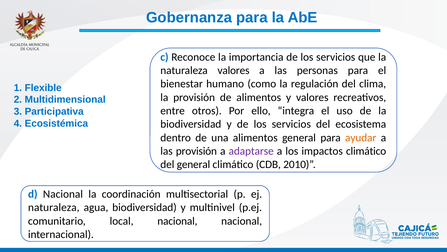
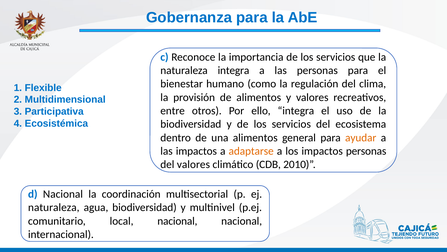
naturaleza valores: valores -> integra (233, 70)
las provisión: provisión -> impactos (196, 151)
adaptarse colour: purple -> orange (251, 151)
impactos climático: climático -> personas (366, 151)
del general: general -> valores (193, 164)
